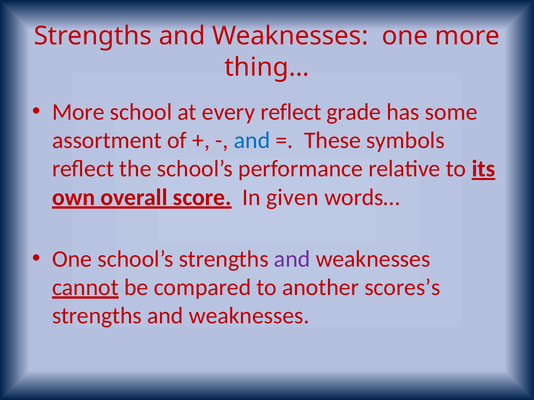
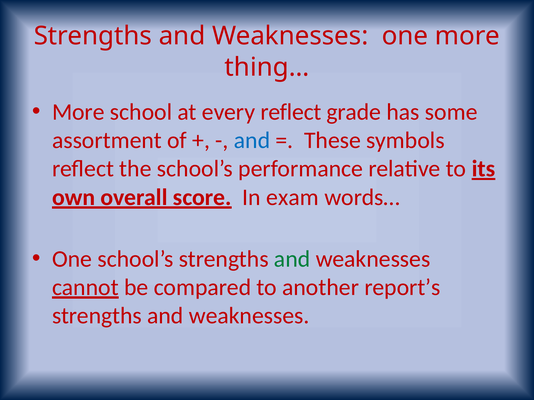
given: given -> exam (293, 197)
and colour: purple -> green (292, 259)
scores’s: scores’s -> report’s (402, 288)
